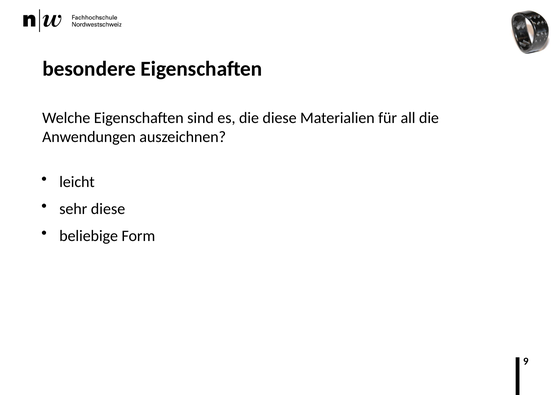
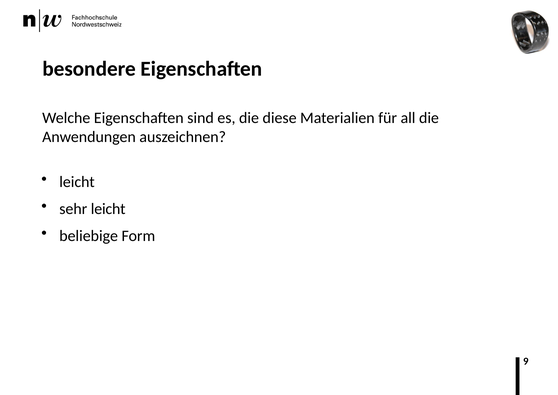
sehr diese: diese -> leicht (108, 209)
